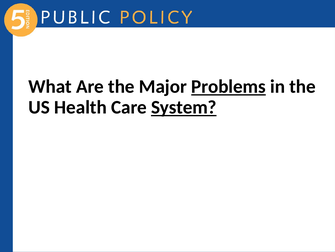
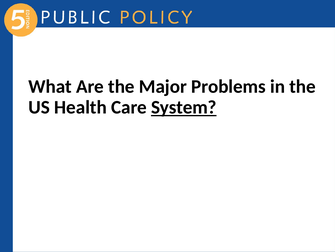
Problems underline: present -> none (228, 86)
